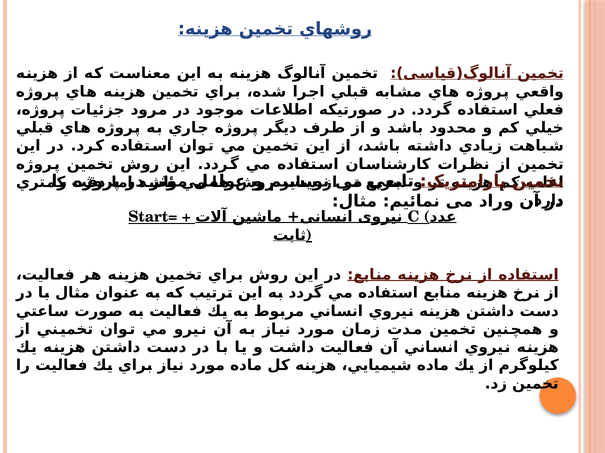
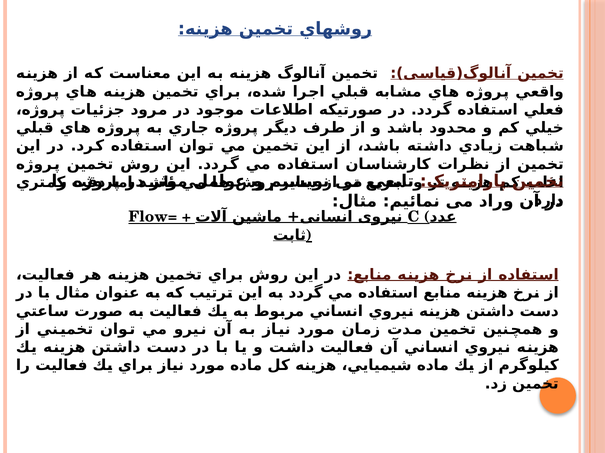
Start=: Start= -> Flow= (153, 217)
